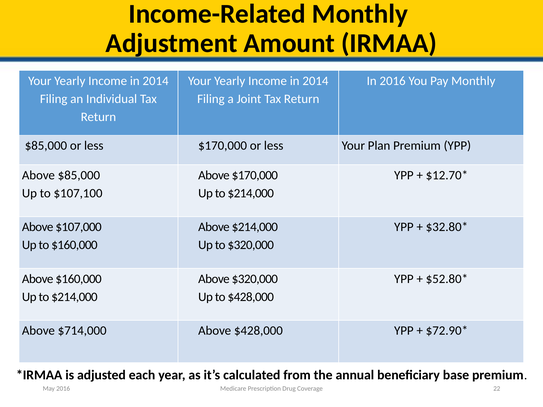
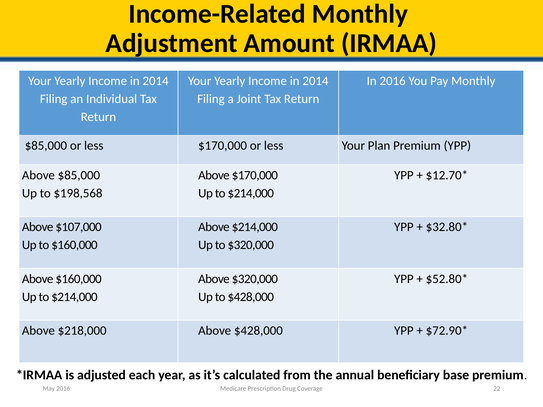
$107,100: $107,100 -> $198,568 (78, 193)
$714,000: $714,000 -> $218,000 (82, 331)
